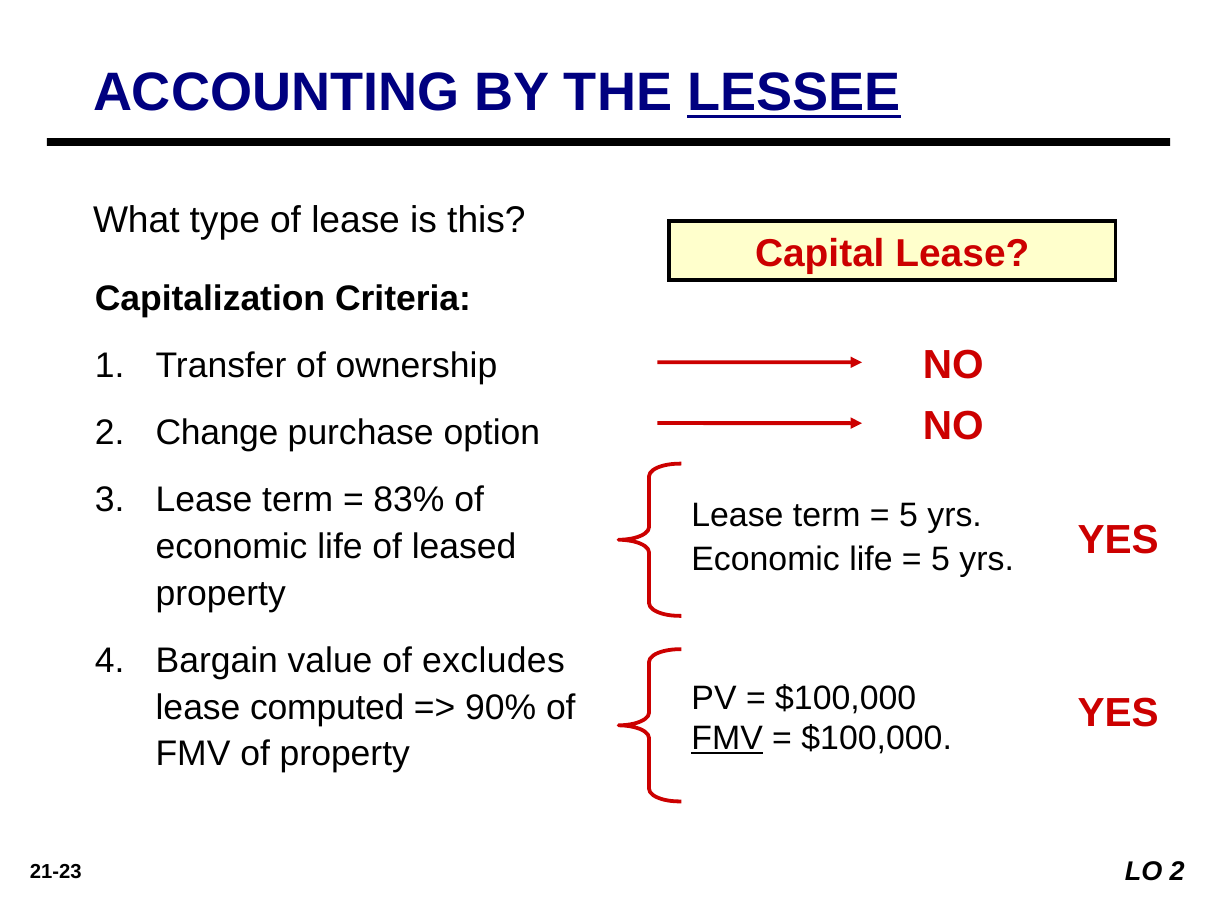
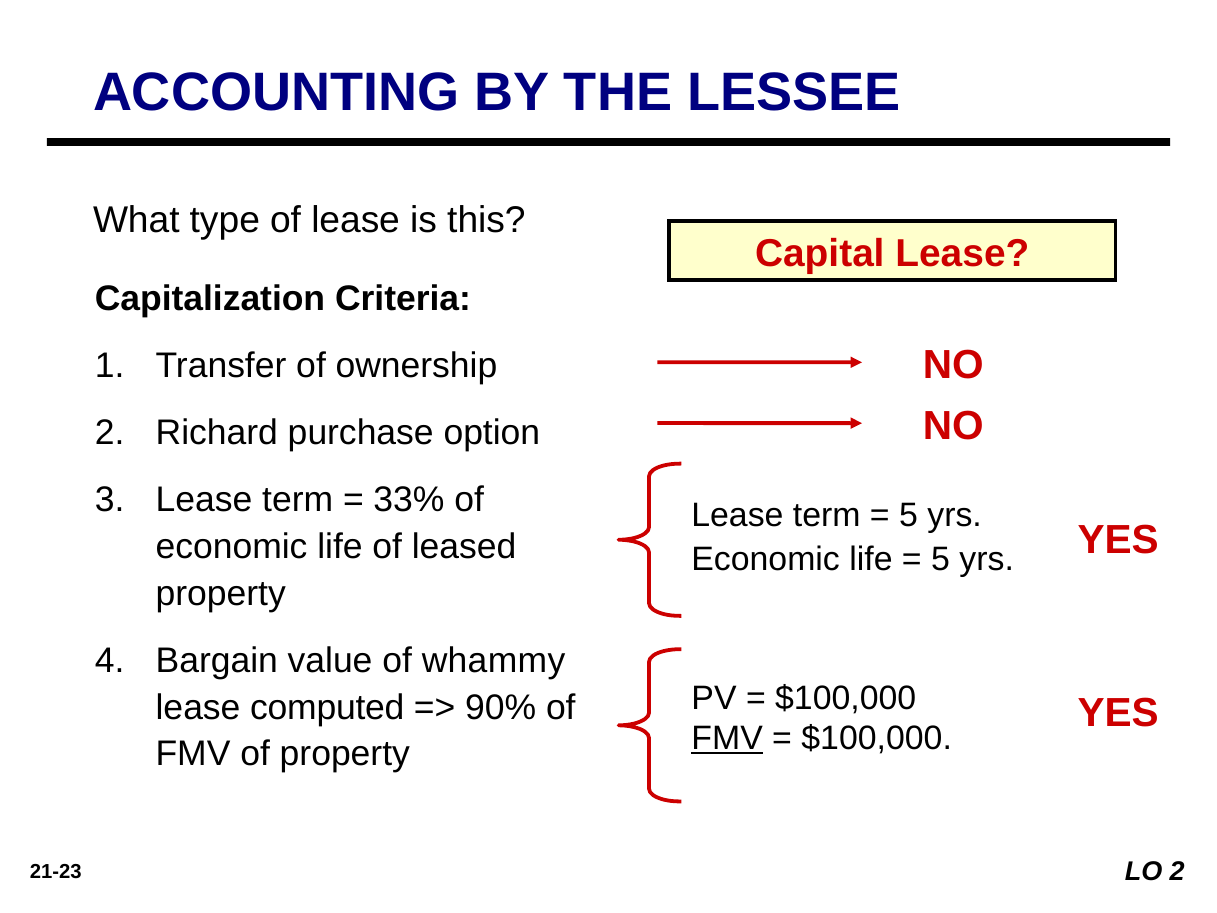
LESSEE underline: present -> none (794, 93)
Change: Change -> Richard (217, 433)
83%: 83% -> 33% (409, 500)
excludes: excludes -> whammy (494, 660)
